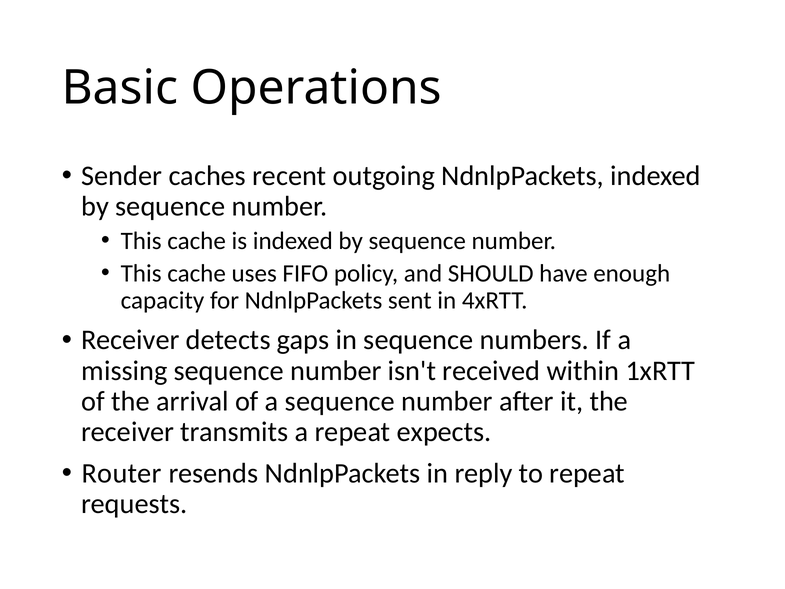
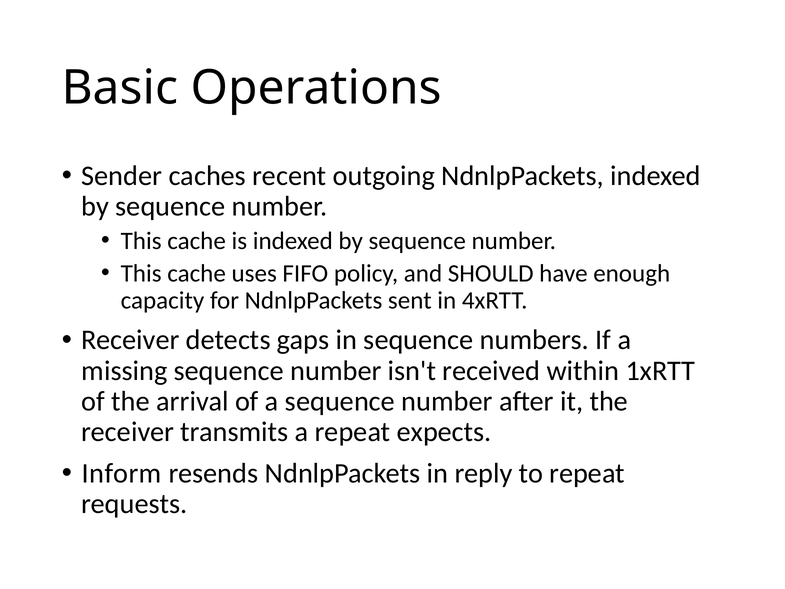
Router: Router -> Inform (122, 473)
